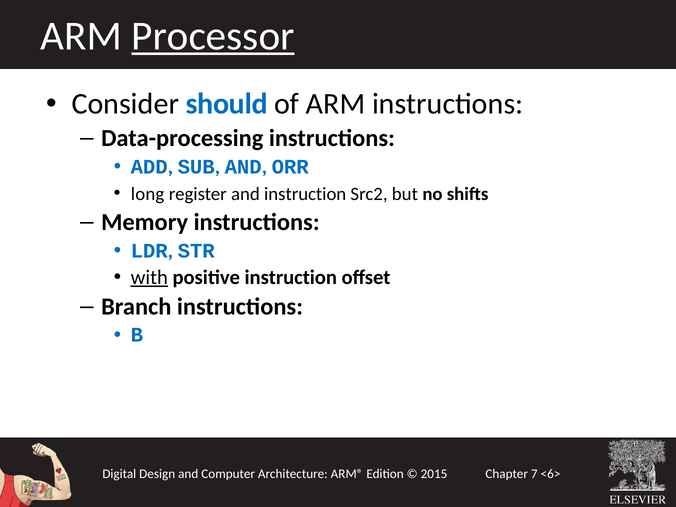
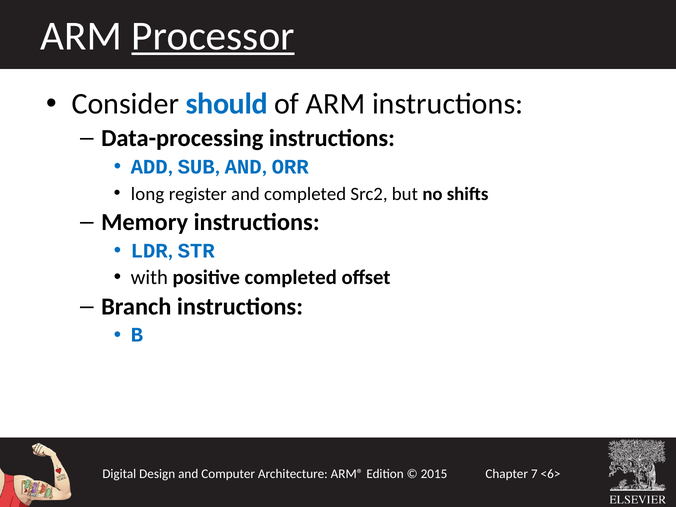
and instruction: instruction -> completed (305, 194)
with underline: present -> none (149, 277)
positive instruction: instruction -> completed (291, 277)
